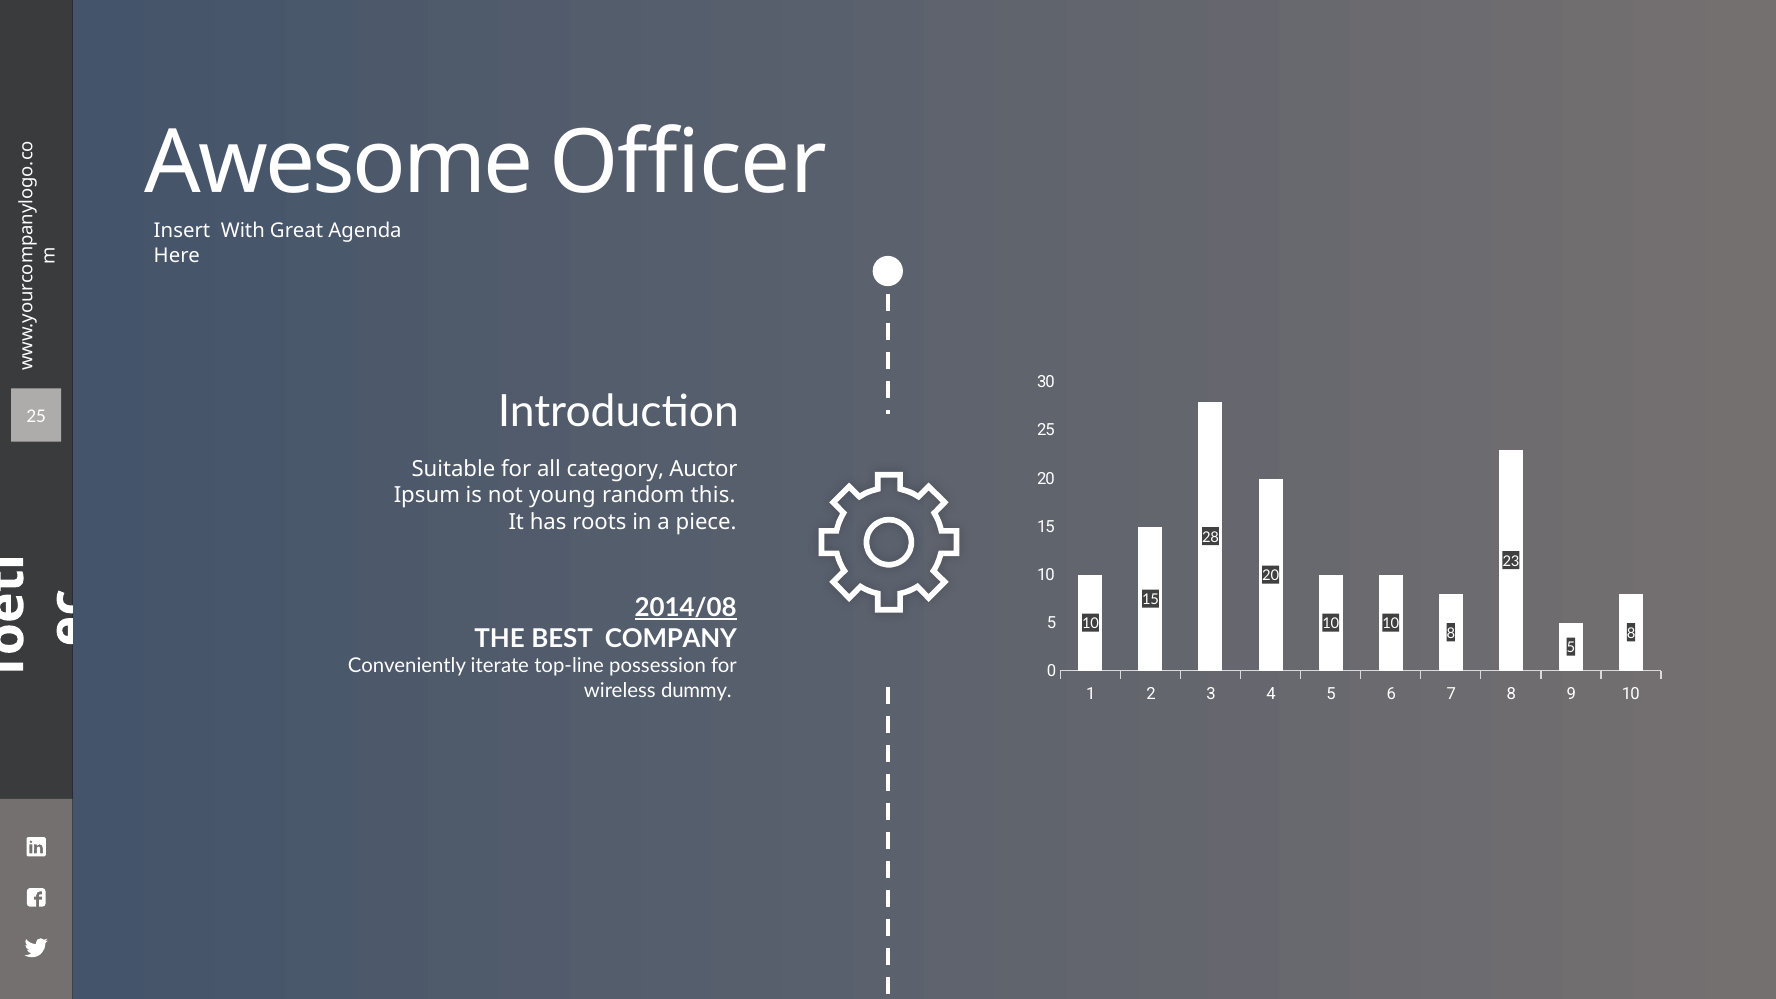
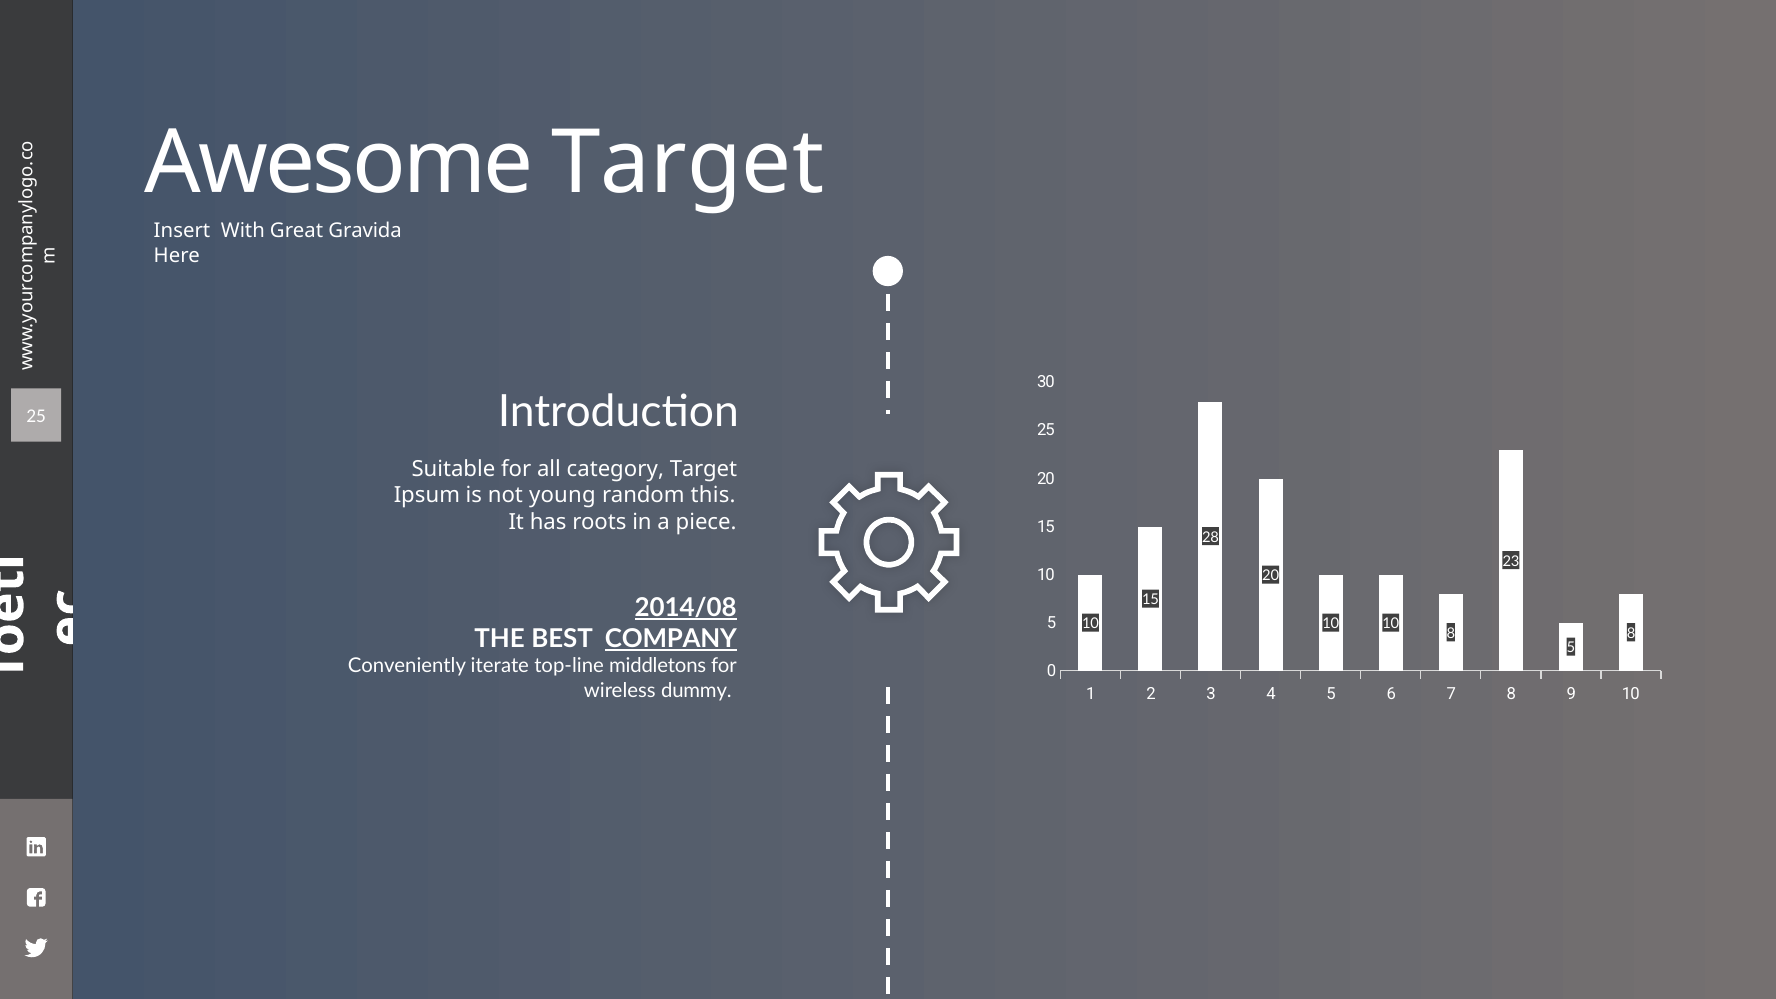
Awesome Officer: Officer -> Target (688, 163)
Agenda: Agenda -> Gravida (365, 231)
category Auctor: Auctor -> Target (703, 469)
COMPANY underline: none -> present (671, 639)
possession: possession -> middletons (658, 666)
